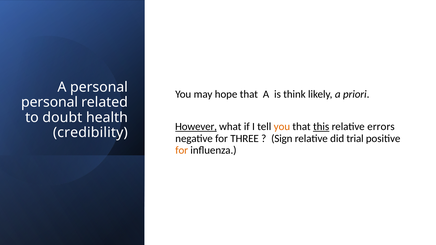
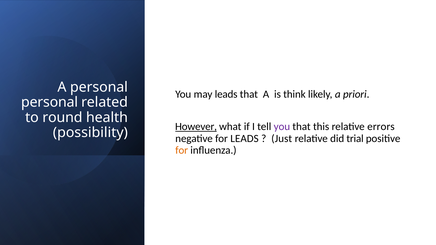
may hope: hope -> leads (226, 94)
doubt: doubt -> round (62, 118)
you colour: orange -> purple (282, 127)
this underline: present -> none (321, 127)
credibility: credibility -> possibility (90, 133)
for THREE: THREE -> LEADS (245, 139)
Sign: Sign -> Just (282, 139)
